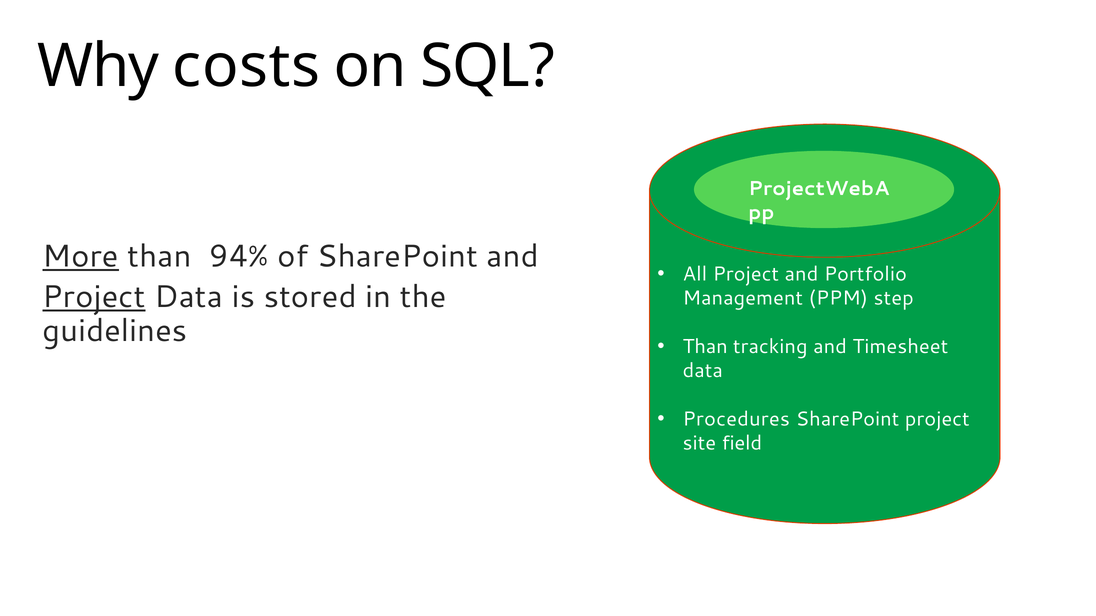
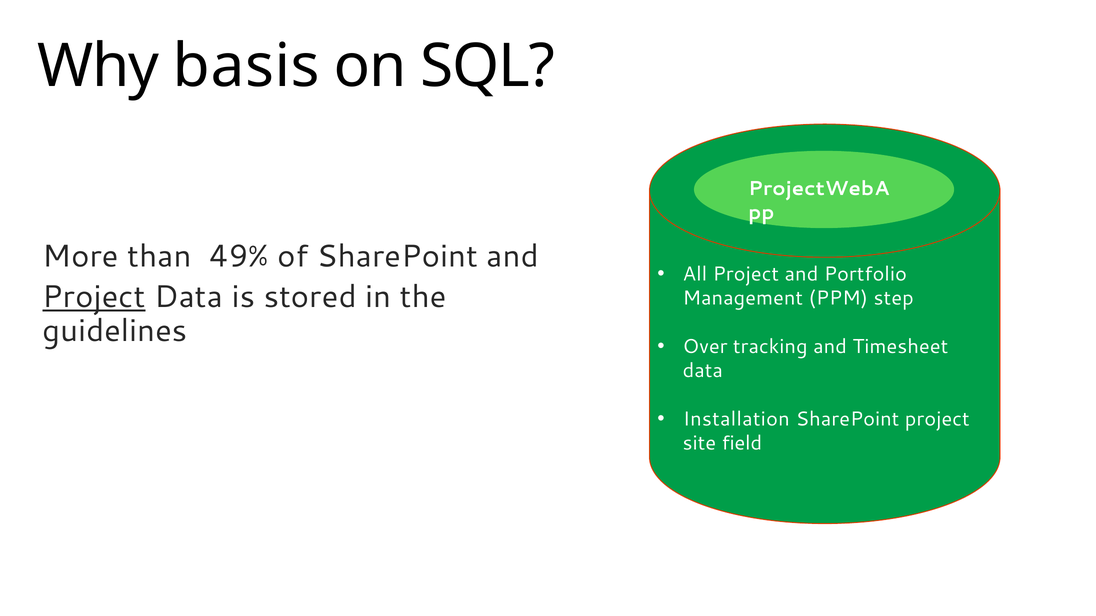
costs: costs -> basis (246, 67)
More underline: present -> none (81, 257)
94%: 94% -> 49% (239, 257)
Than: Than -> Over (705, 347)
Procedures: Procedures -> Installation (736, 419)
